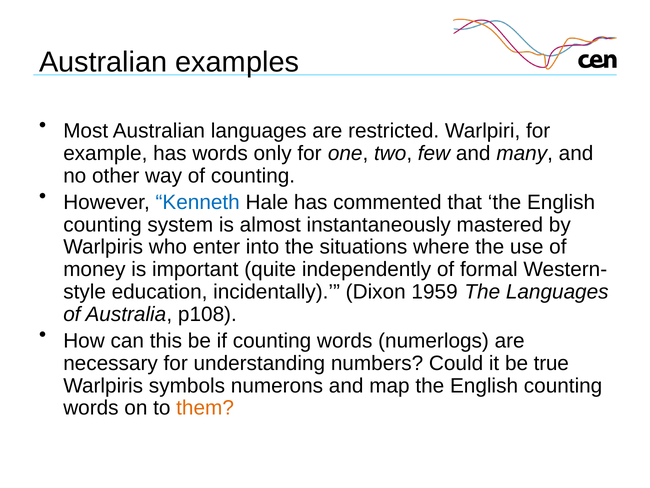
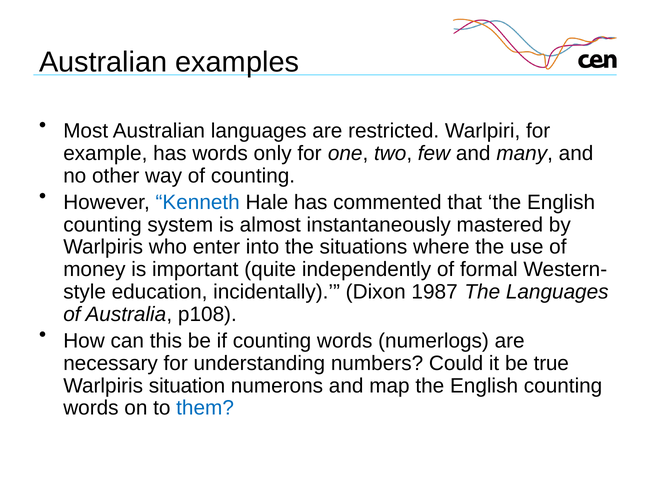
1959: 1959 -> 1987 (435, 292)
symbols: symbols -> situation (187, 385)
them colour: orange -> blue (205, 408)
